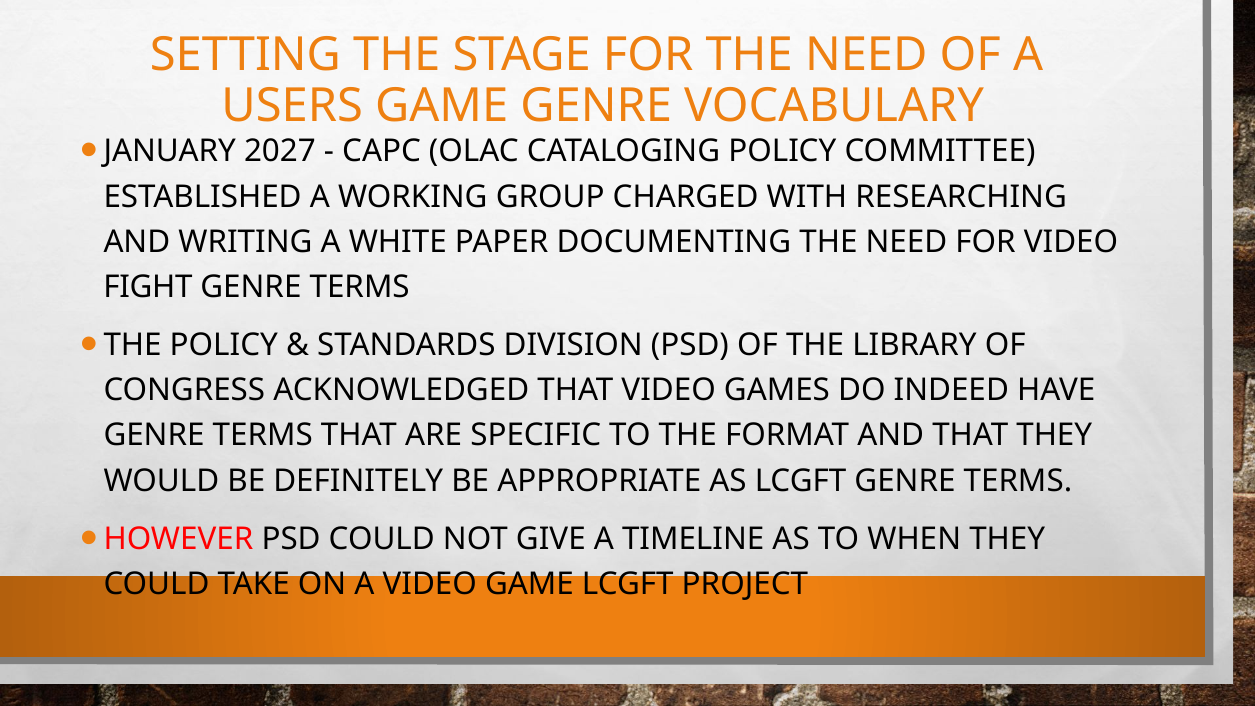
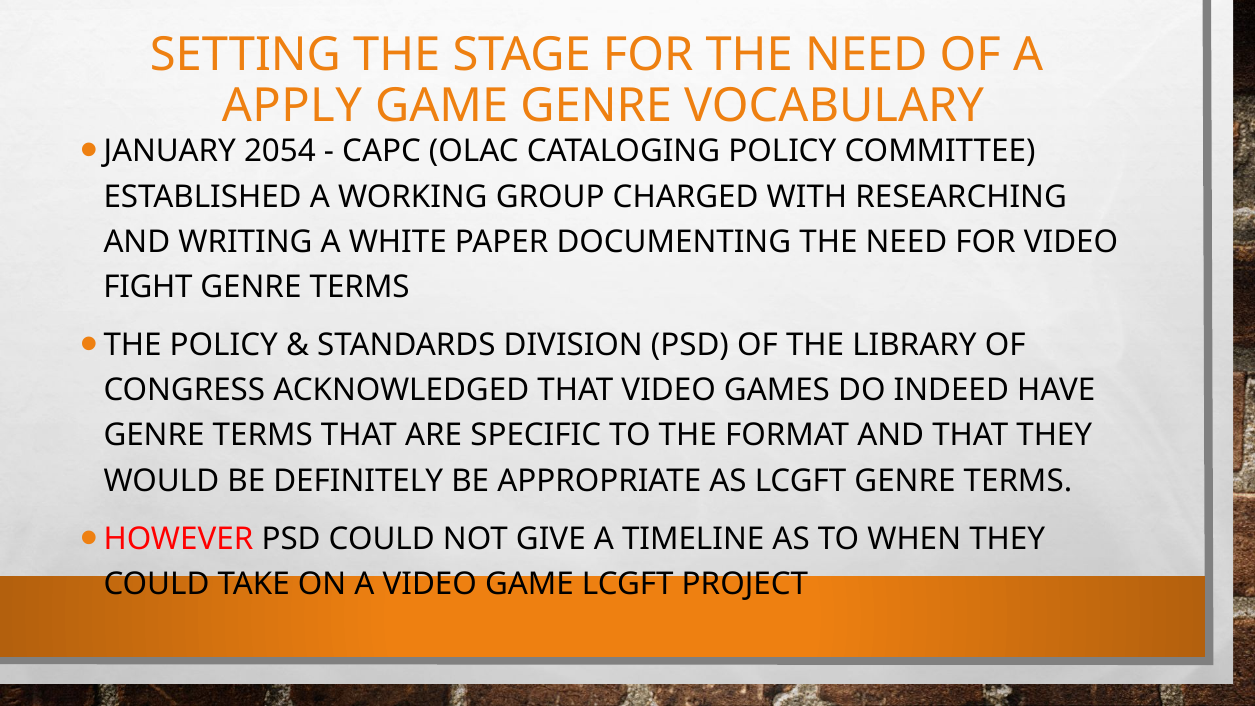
USERS: USERS -> APPLY (292, 105)
2027: 2027 -> 2054 (280, 151)
